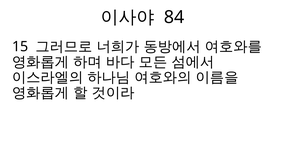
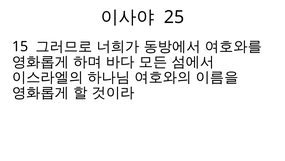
84: 84 -> 25 (174, 17)
